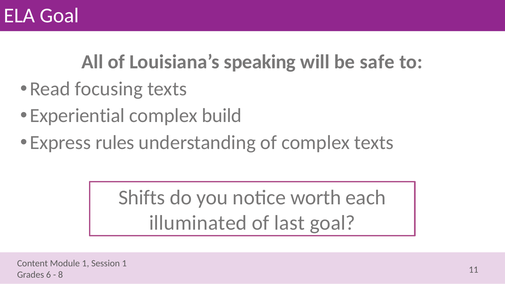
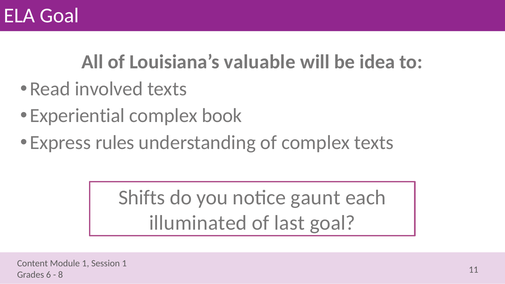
speaking: speaking -> valuable (260, 62)
safe: safe -> idea (377, 62)
focusing: focusing -> involved (109, 89)
build: build -> book (222, 116)
worth: worth -> gaunt (316, 198)
